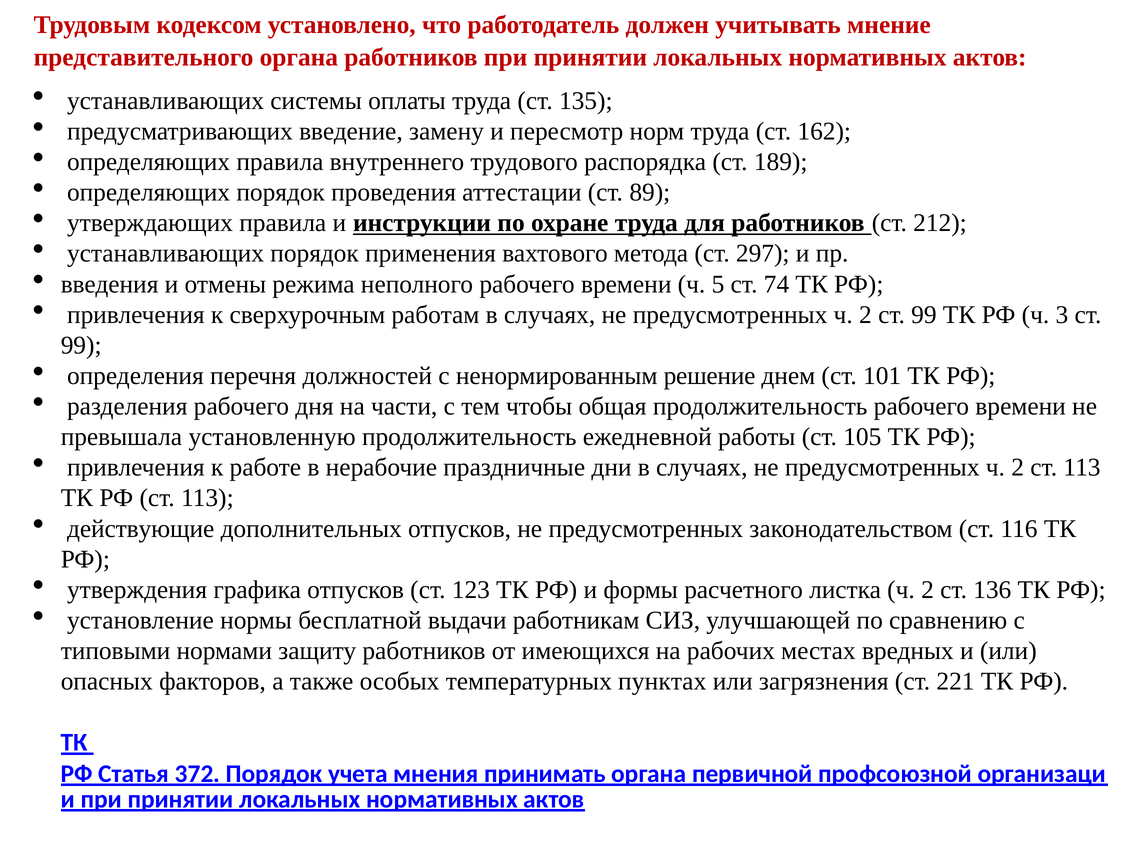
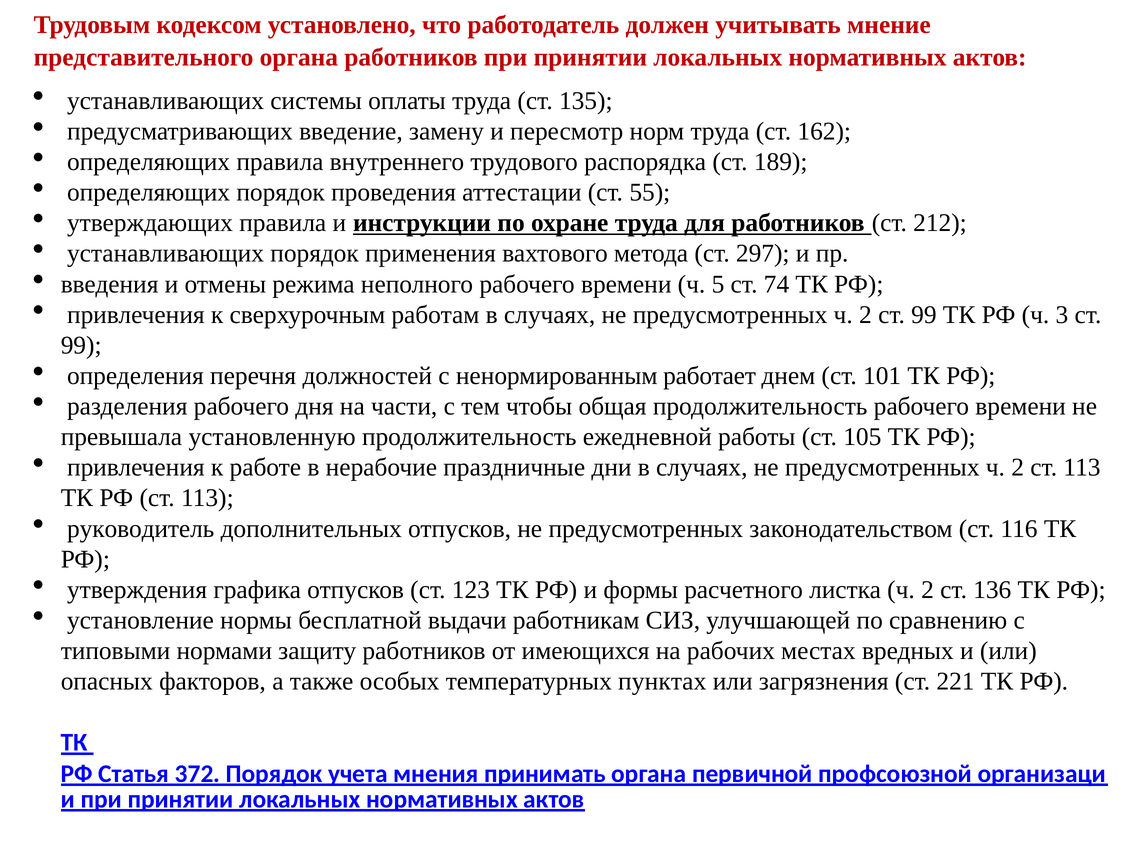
89: 89 -> 55 (650, 192)
решение: решение -> работает (710, 376)
действующие: действующие -> руководитель (141, 528)
